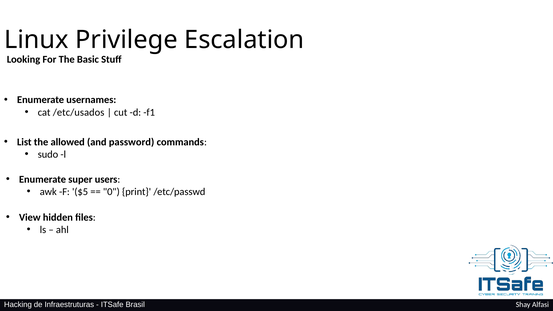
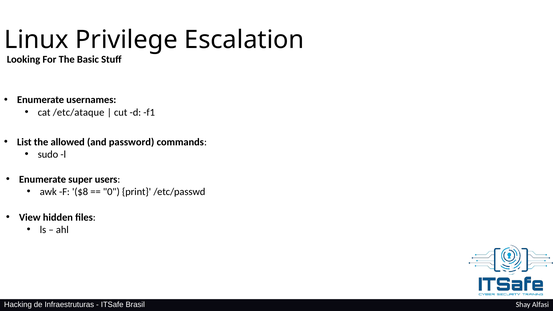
/etc/usados: /etc/usados -> /etc/ataque (79, 112)
$5: $5 -> $8 (80, 192)
